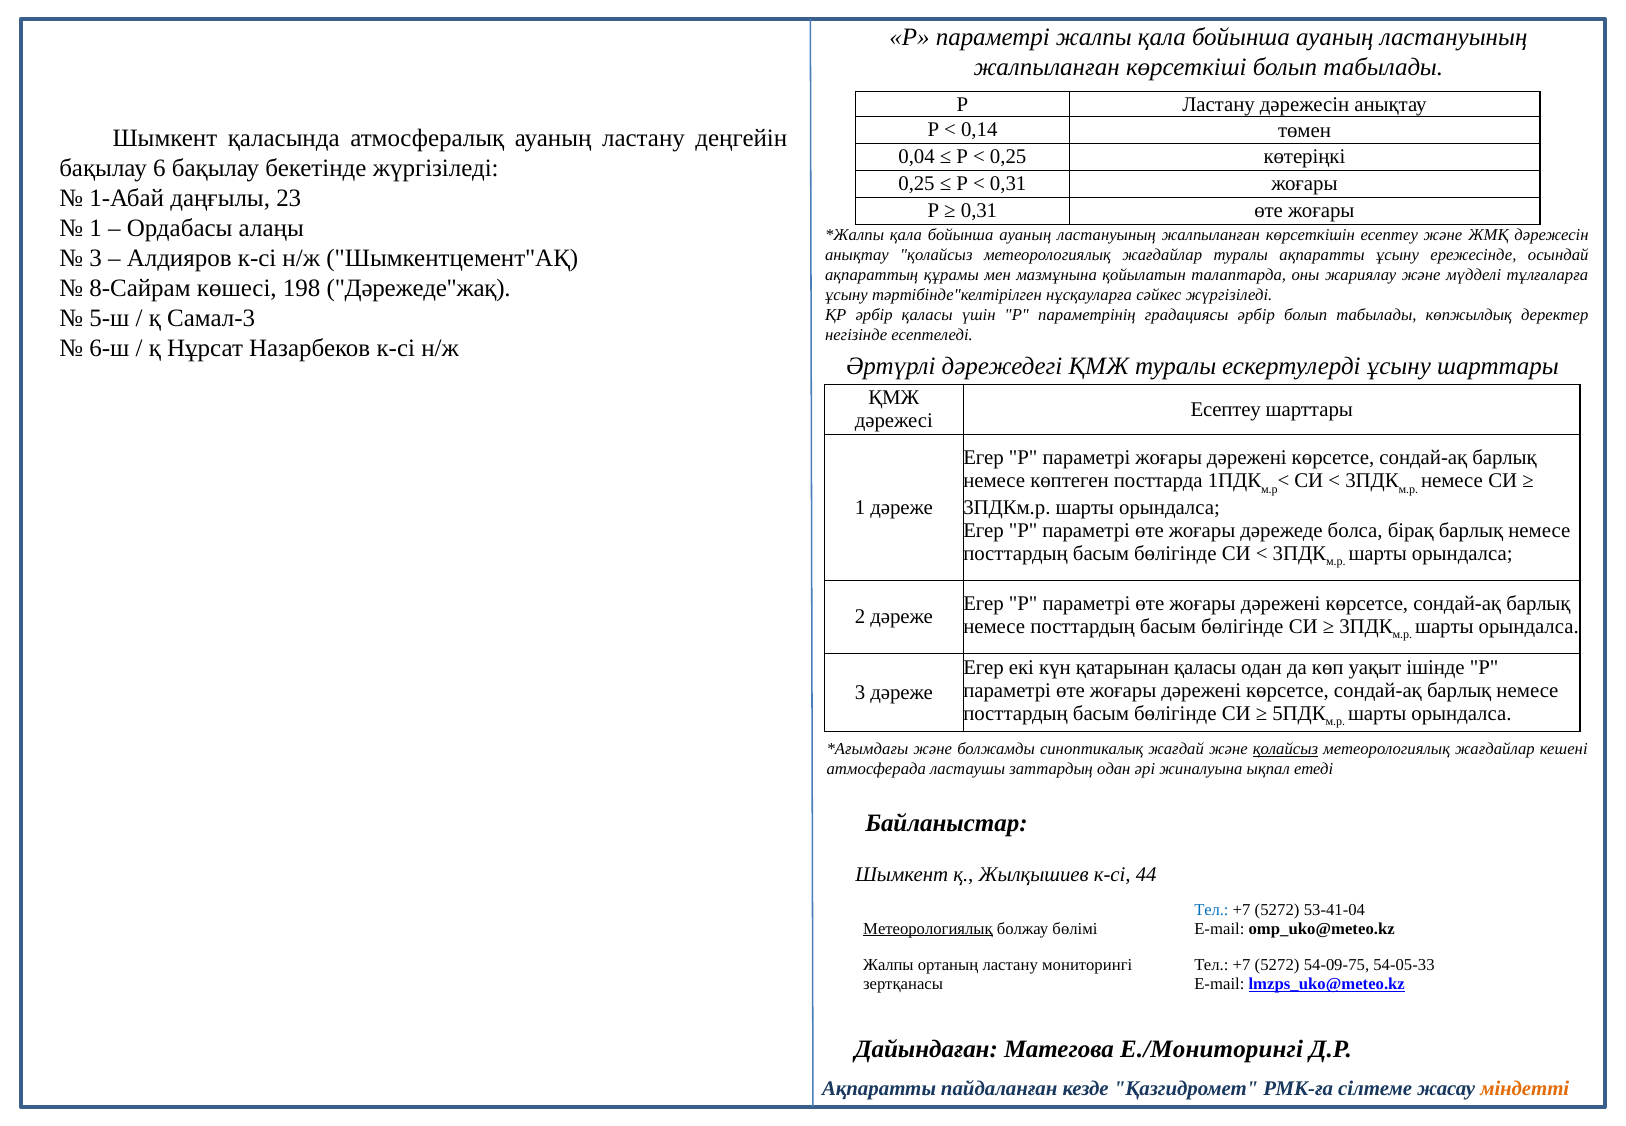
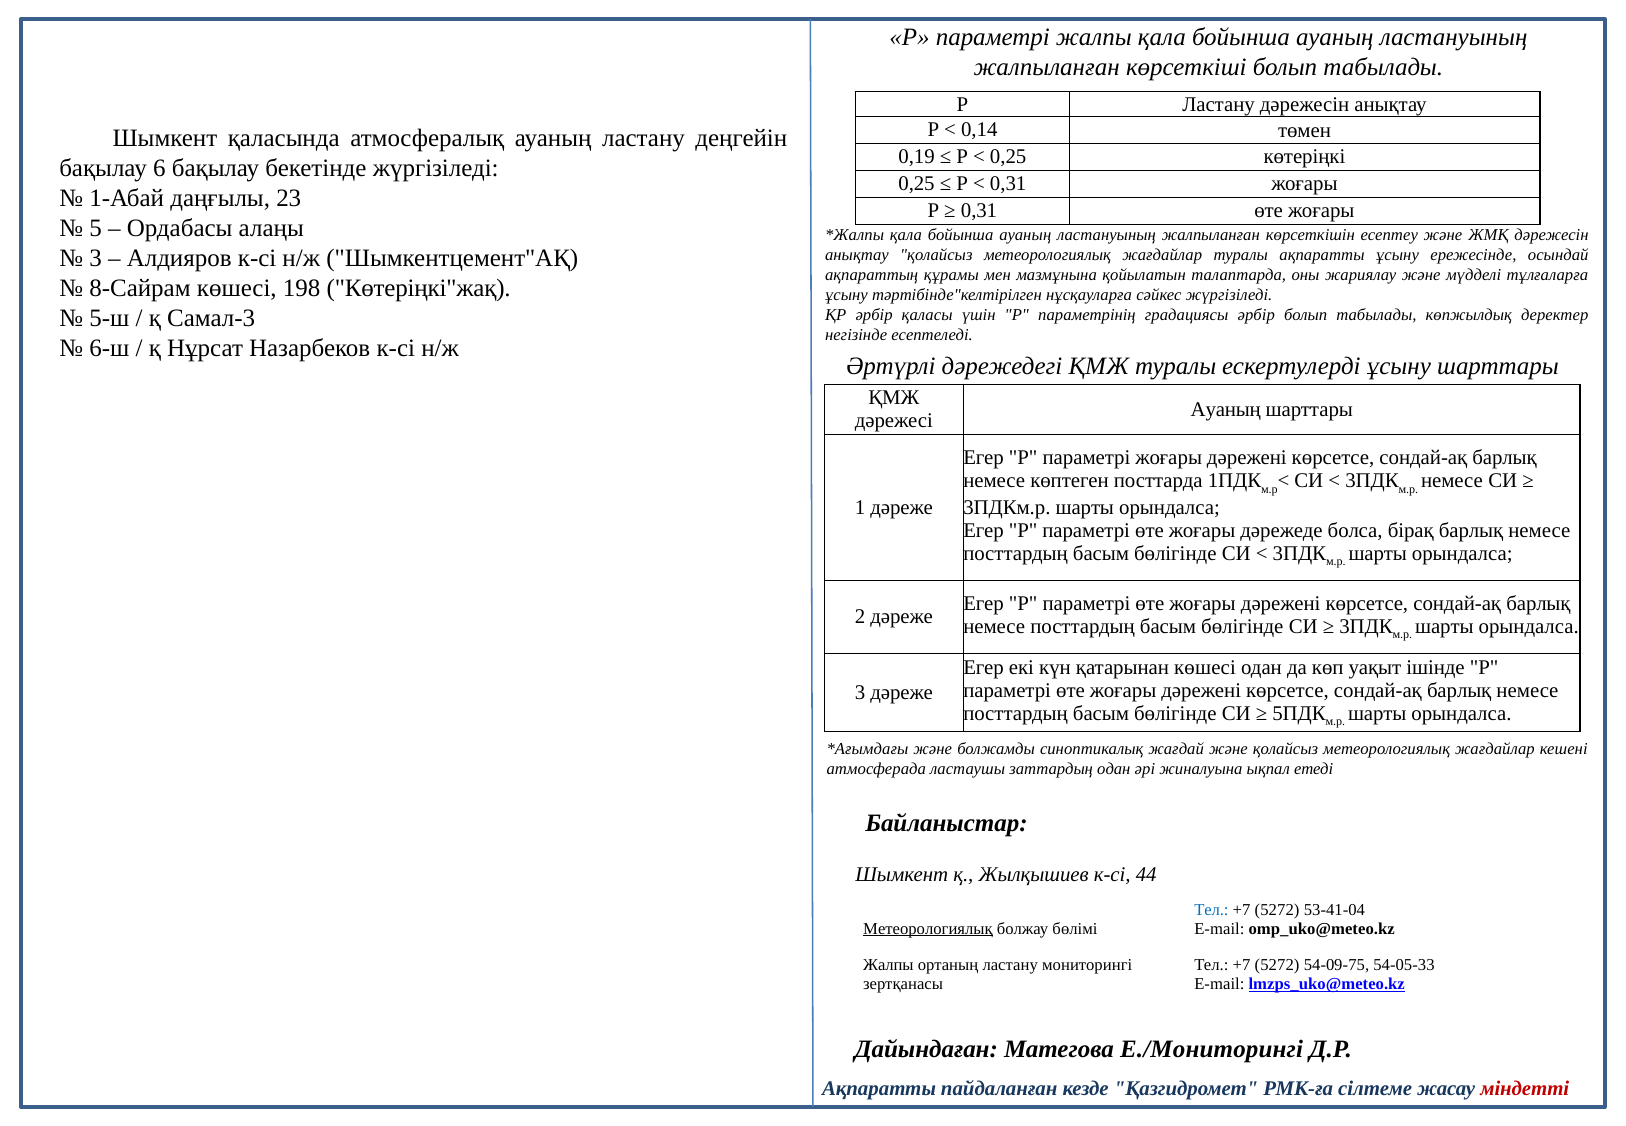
0,04: 0,04 -> 0,19 (917, 157)
1: 1 -> 5 (96, 228)
Дәрежеде"жақ: Дәрежеде"жақ -> Көтеріңкі"жақ (419, 288)
Есептеу: Есептеу -> Ауаның (1226, 409)
қатарынан қаласы: қаласы -> көшесі (1205, 668)
қолайсыз underline: present -> none (1285, 749)
міндетті colour: orange -> red (1525, 1088)
